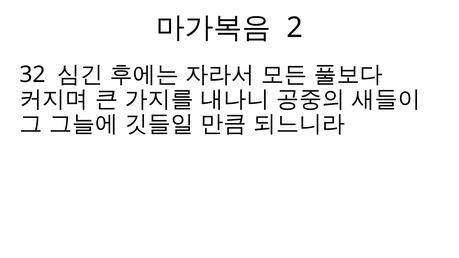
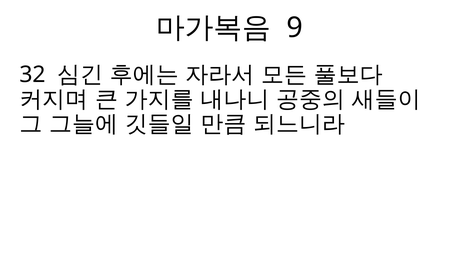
2: 2 -> 9 (295, 28)
